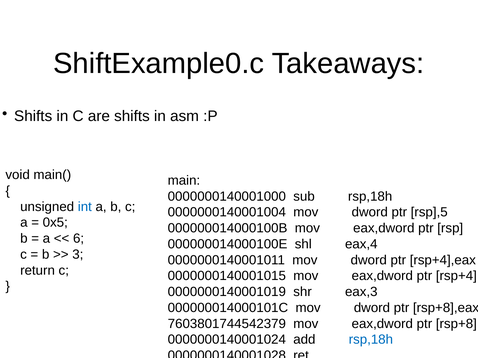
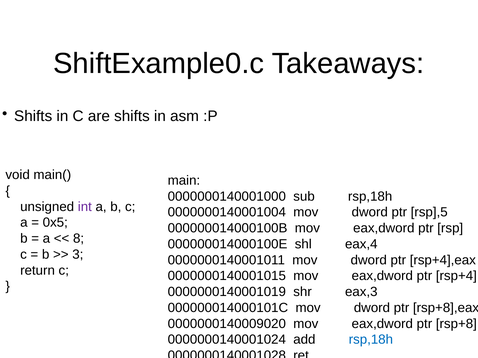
int colour: blue -> purple (85, 207)
6: 6 -> 8 (79, 239)
7603801744542379: 7603801744542379 -> 0000000140009020 (227, 324)
